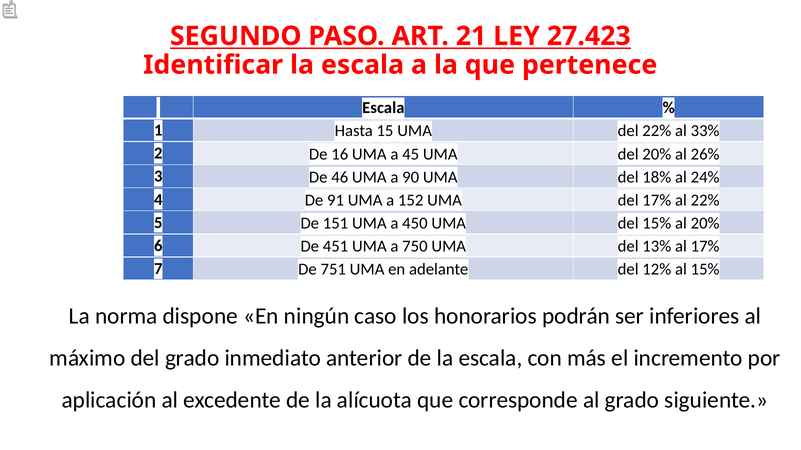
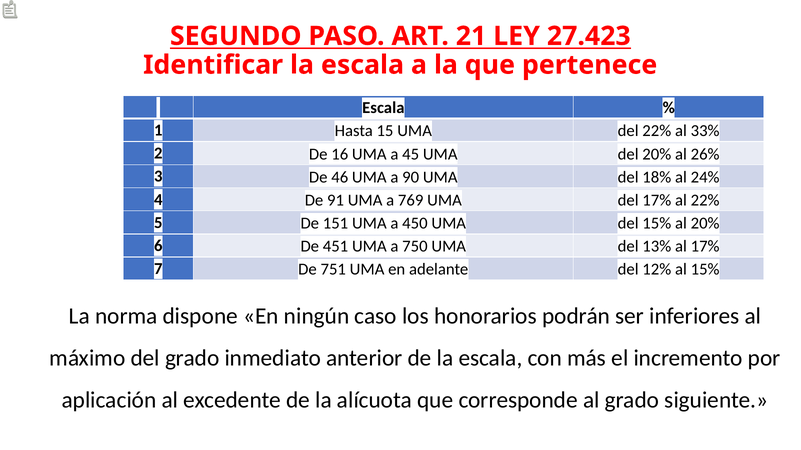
152: 152 -> 769 (411, 200)
